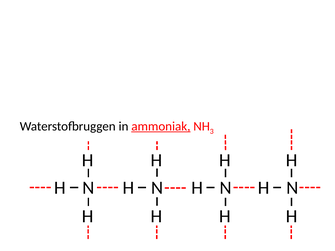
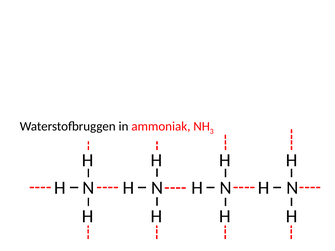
ammoniak underline: present -> none (161, 126)
